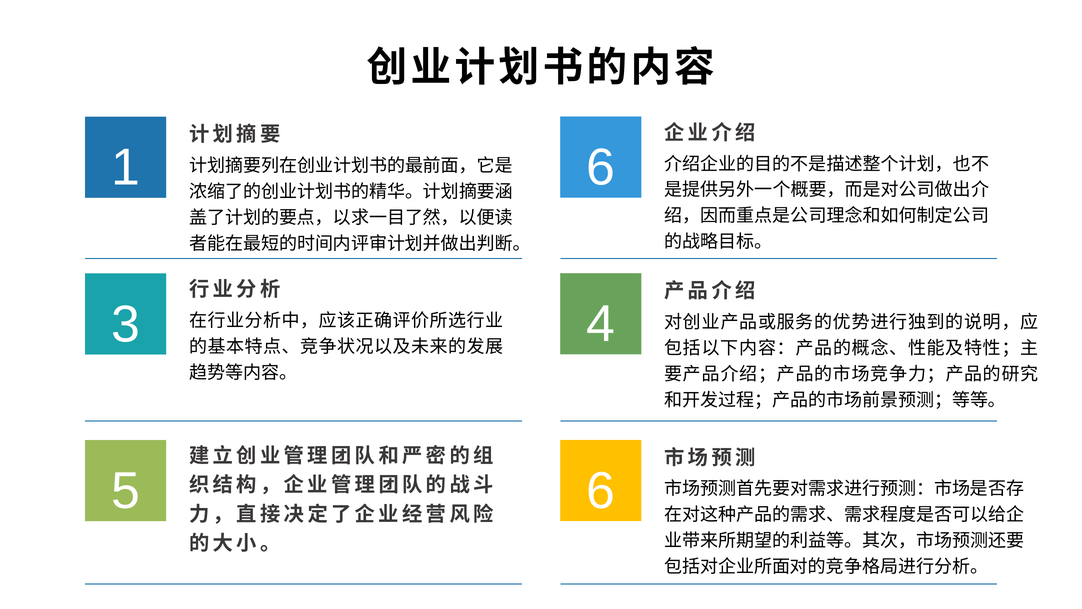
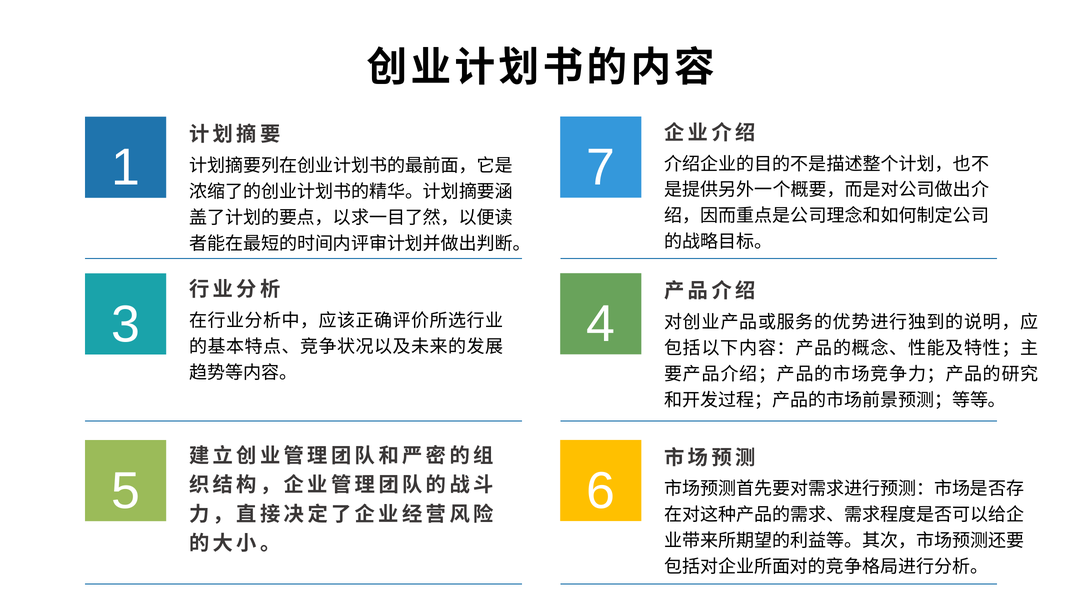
1 6: 6 -> 7 (601, 168)
